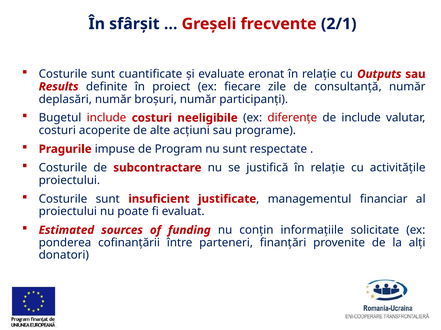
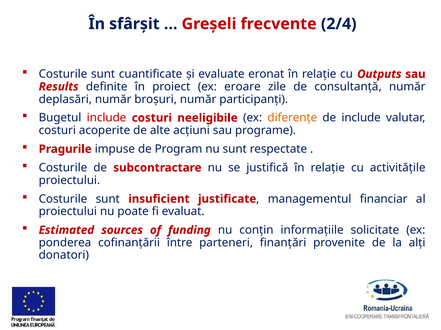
2/1: 2/1 -> 2/4 (339, 24)
fiecare: fiecare -> eroare (242, 87)
diferențe colour: red -> orange (292, 118)
